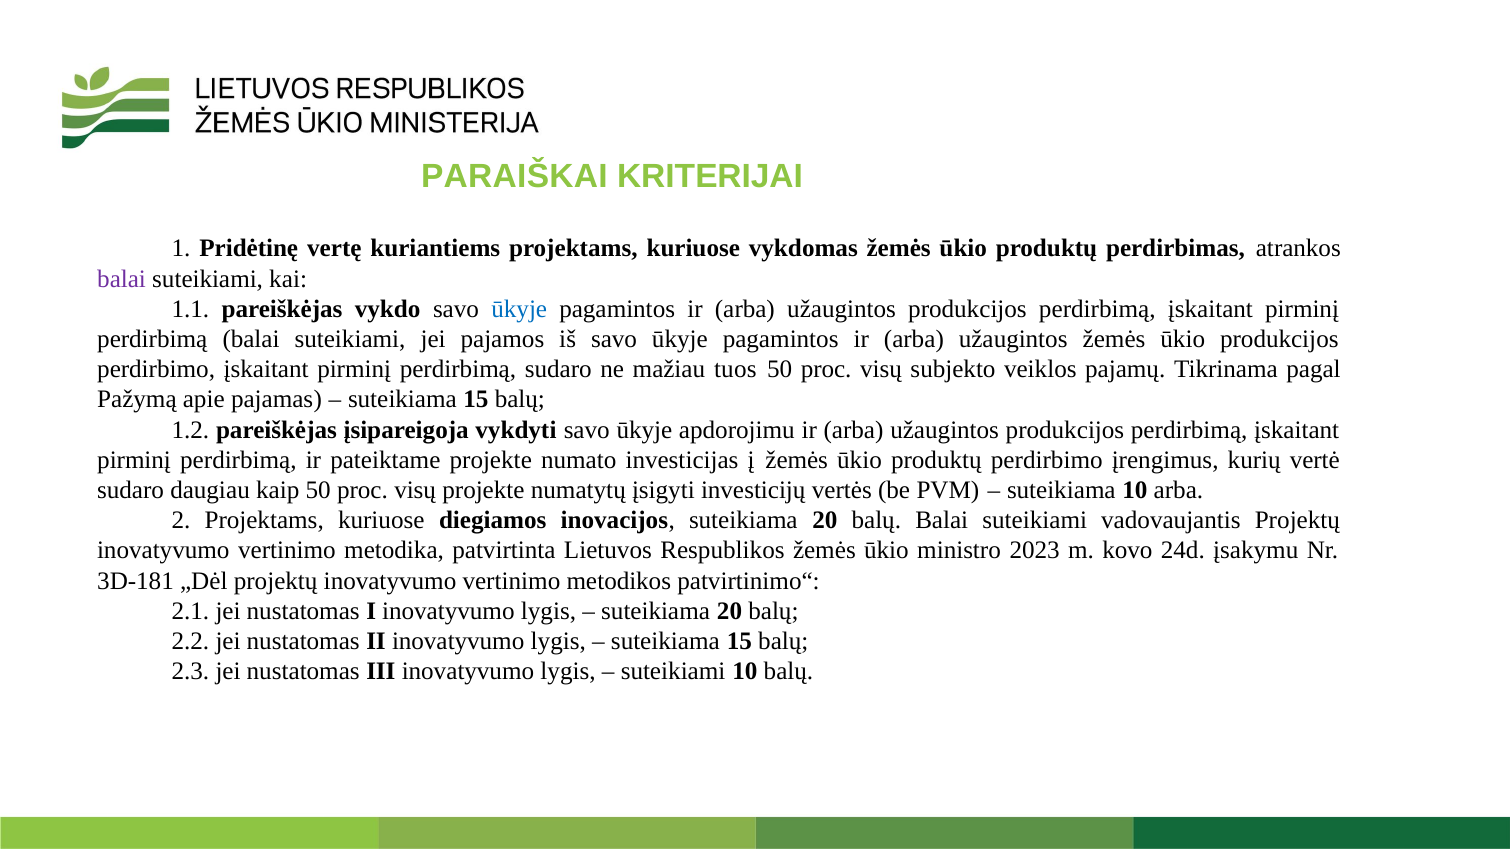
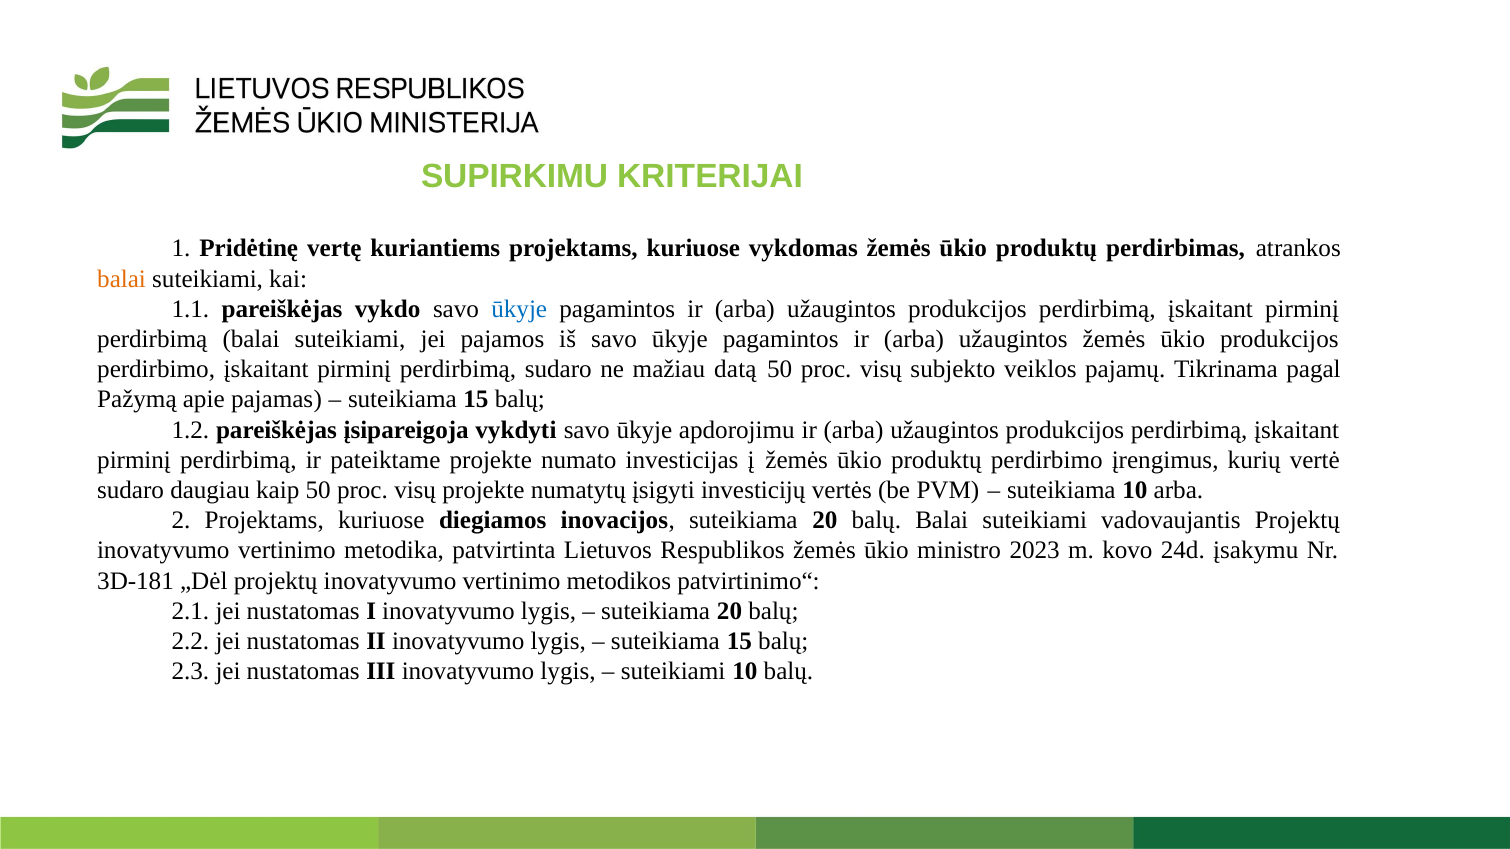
PARAIŠKAI: PARAIŠKAI -> SUPIRKIMU (515, 176)
balai colour: purple -> orange (122, 279)
tuos: tuos -> datą (735, 370)
